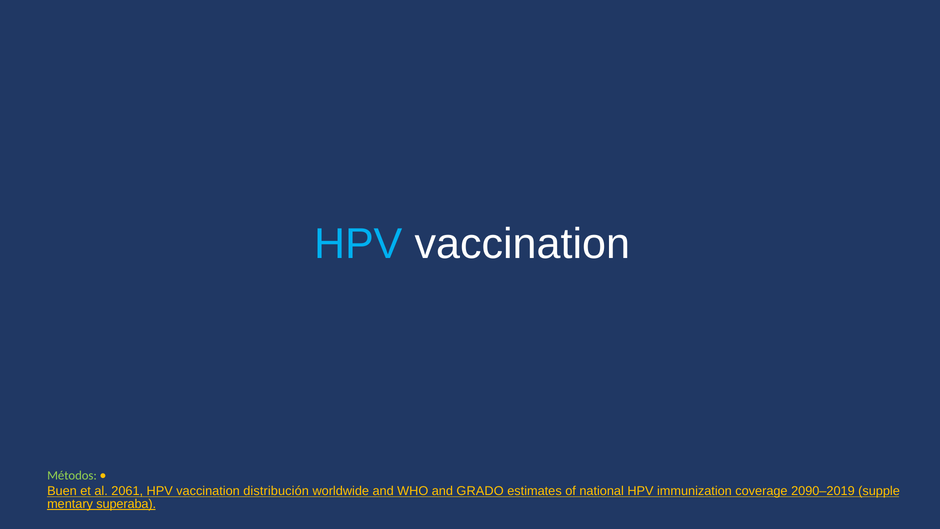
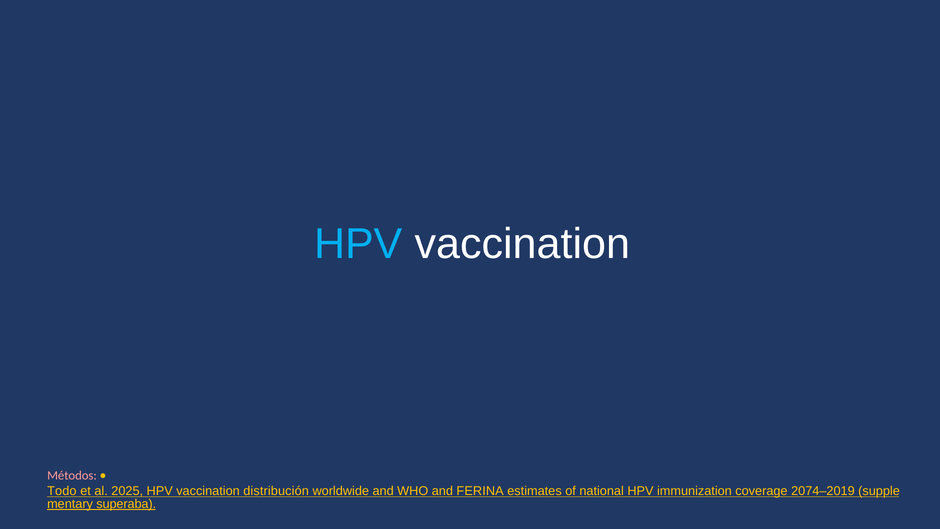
Métodos colour: light green -> pink (72, 475)
Buen: Buen -> Todo (62, 491)
2061: 2061 -> 2025 (127, 491)
GRADO: GRADO -> FERINA (480, 491)
2090–2019: 2090–2019 -> 2074–2019 (823, 491)
